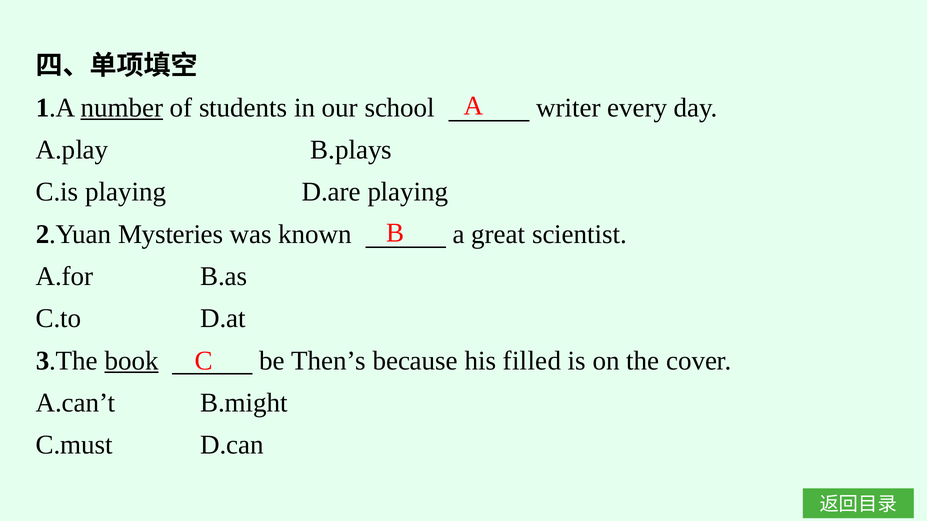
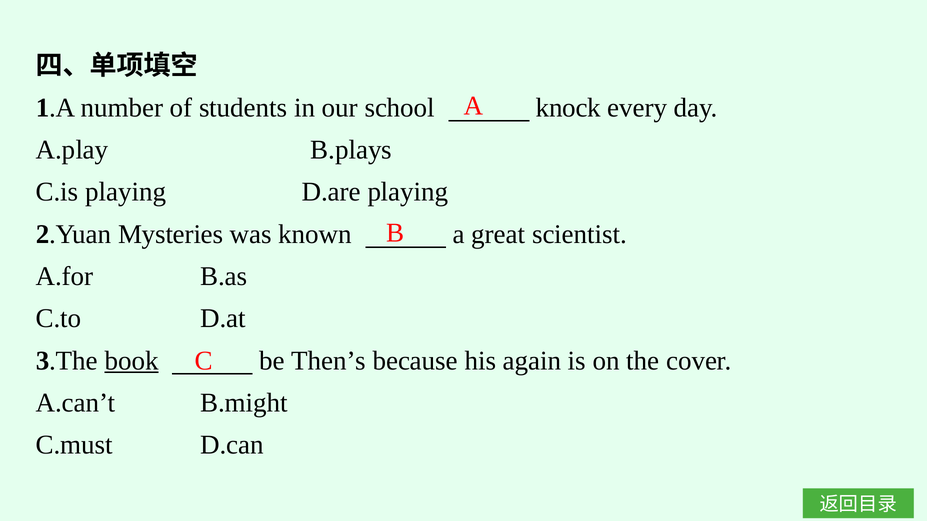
number underline: present -> none (122, 108)
writer: writer -> knock (568, 108)
filled: filled -> again (532, 361)
